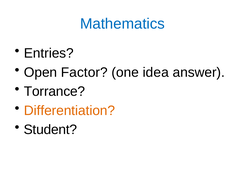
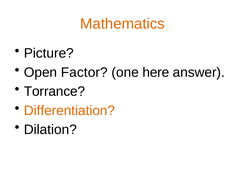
Mathematics colour: blue -> orange (122, 24)
Entries: Entries -> Picture (49, 53)
idea: idea -> here (156, 72)
Student: Student -> Dilation (50, 129)
